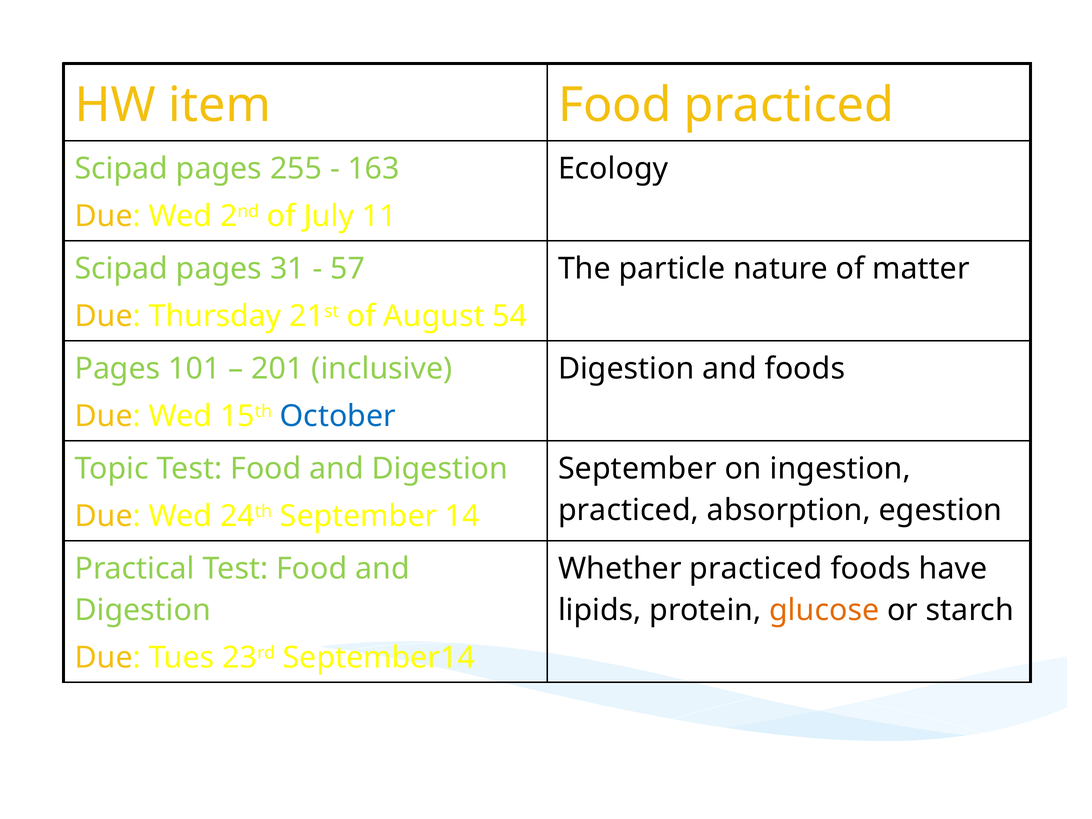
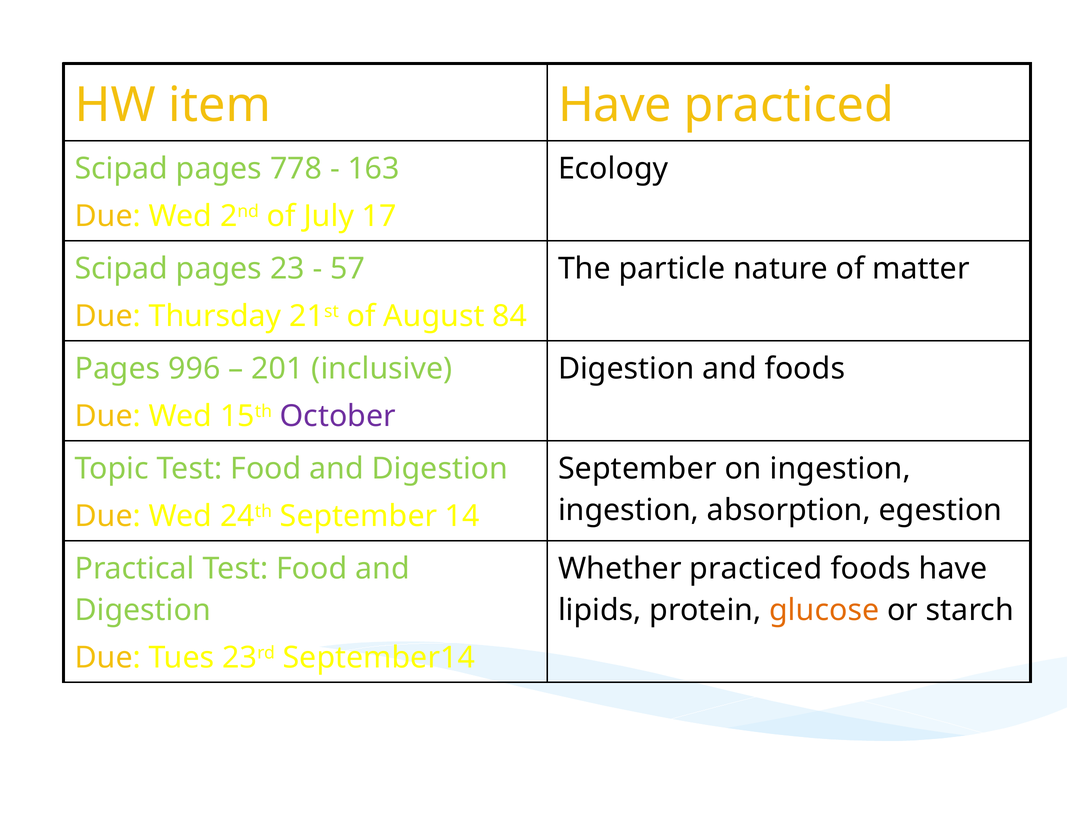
item Food: Food -> Have (615, 105)
255: 255 -> 778 (296, 169)
11: 11 -> 17 (379, 216)
31: 31 -> 23 (287, 269)
54: 54 -> 84 (510, 316)
101: 101 -> 996 (194, 369)
October colour: blue -> purple (338, 416)
practiced: practiced -> ingestion (629, 510)
